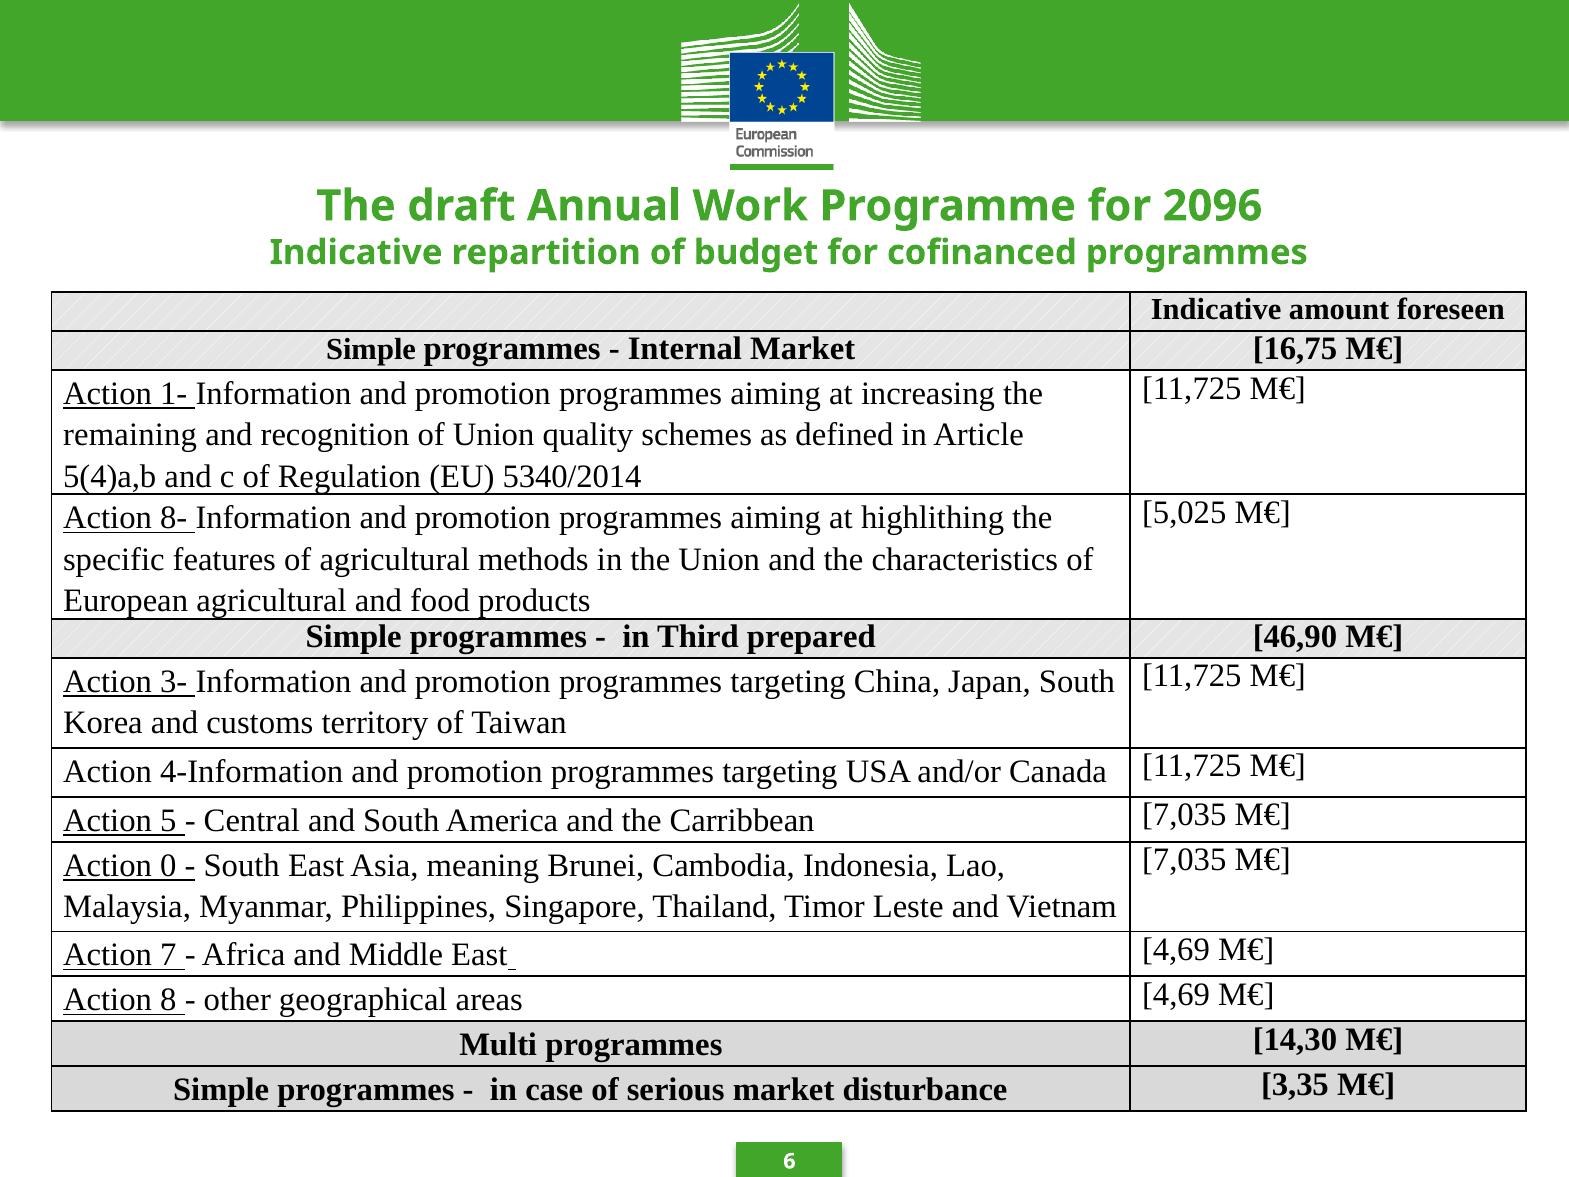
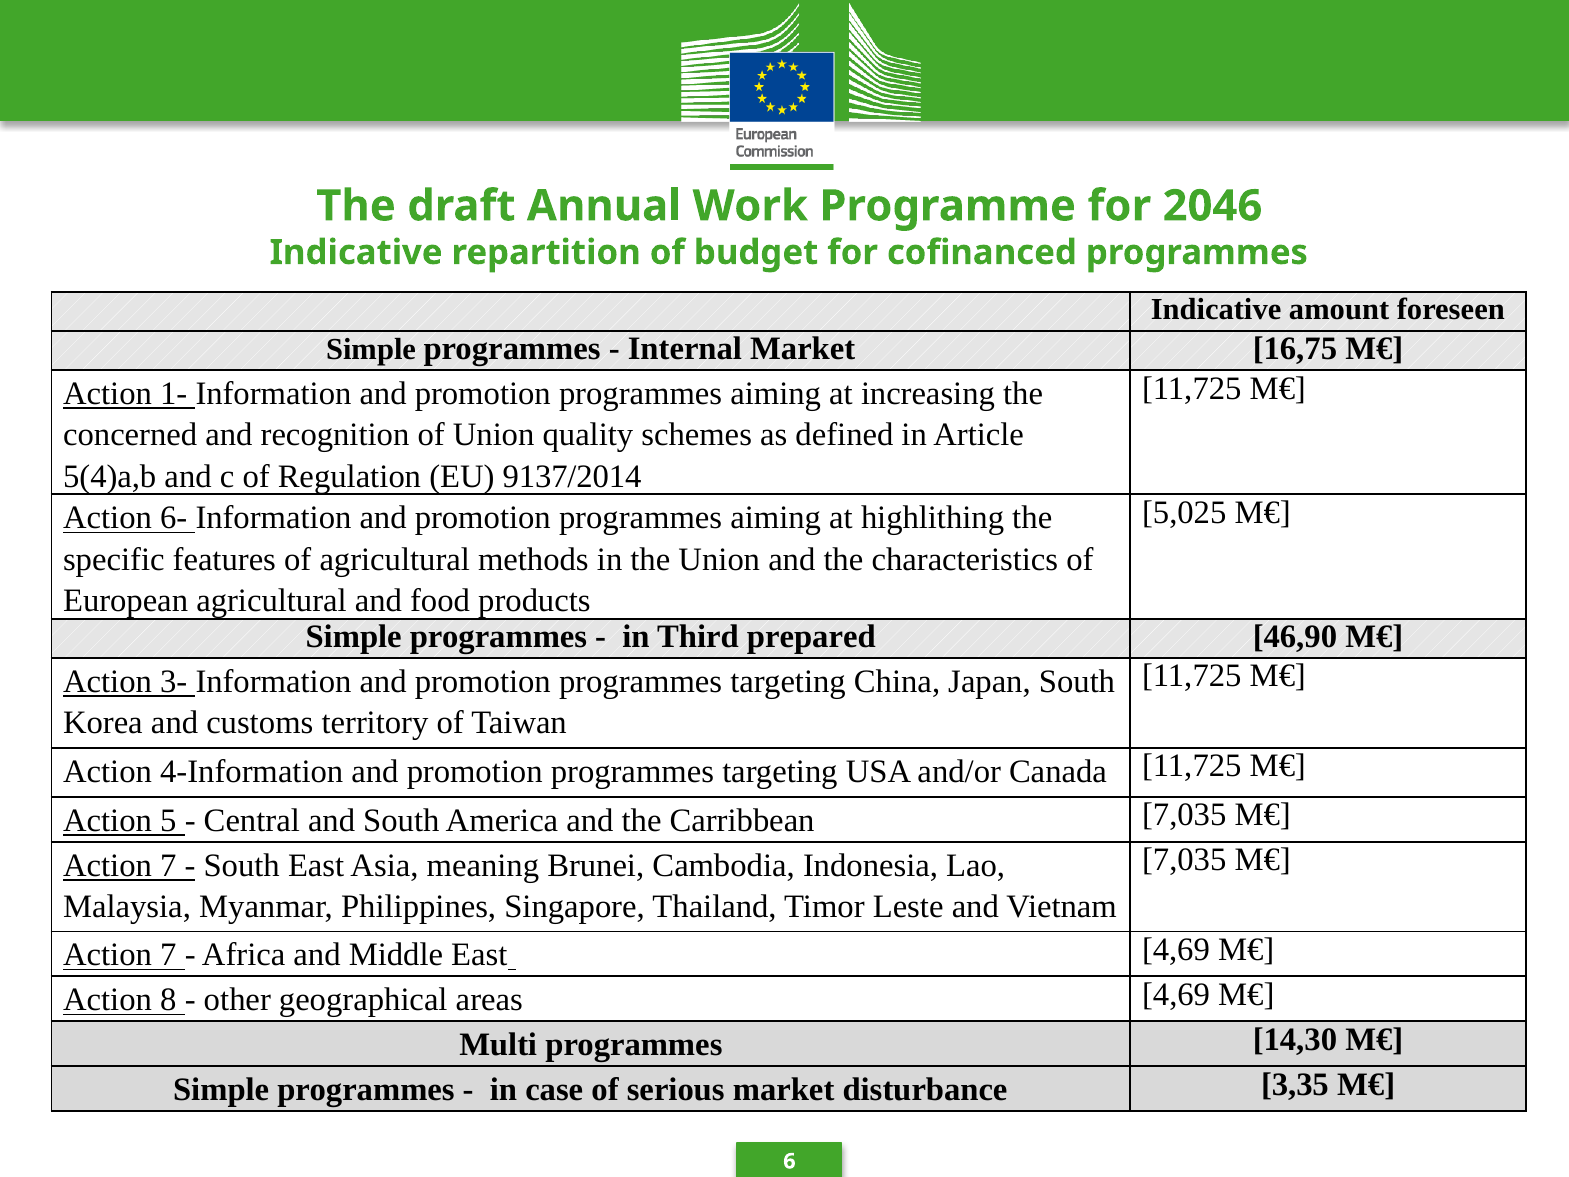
2096: 2096 -> 2046 (1212, 206)
remaining: remaining -> concerned (130, 435)
5340/2014: 5340/2014 -> 9137/2014 (572, 476)
8-: 8- -> 6- (174, 518)
0: 0 -> 7 (168, 865)
